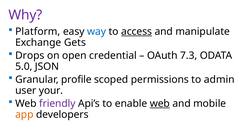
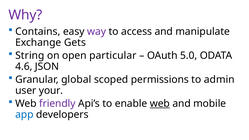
Platform: Platform -> Contains (38, 32)
way colour: blue -> purple (97, 32)
access underline: present -> none (137, 32)
Drops: Drops -> String (30, 56)
credential: credential -> particular (113, 56)
7.3: 7.3 -> 5.0 (189, 56)
5.0: 5.0 -> 4.6 (24, 67)
profile: profile -> global (76, 80)
app colour: orange -> blue (24, 115)
